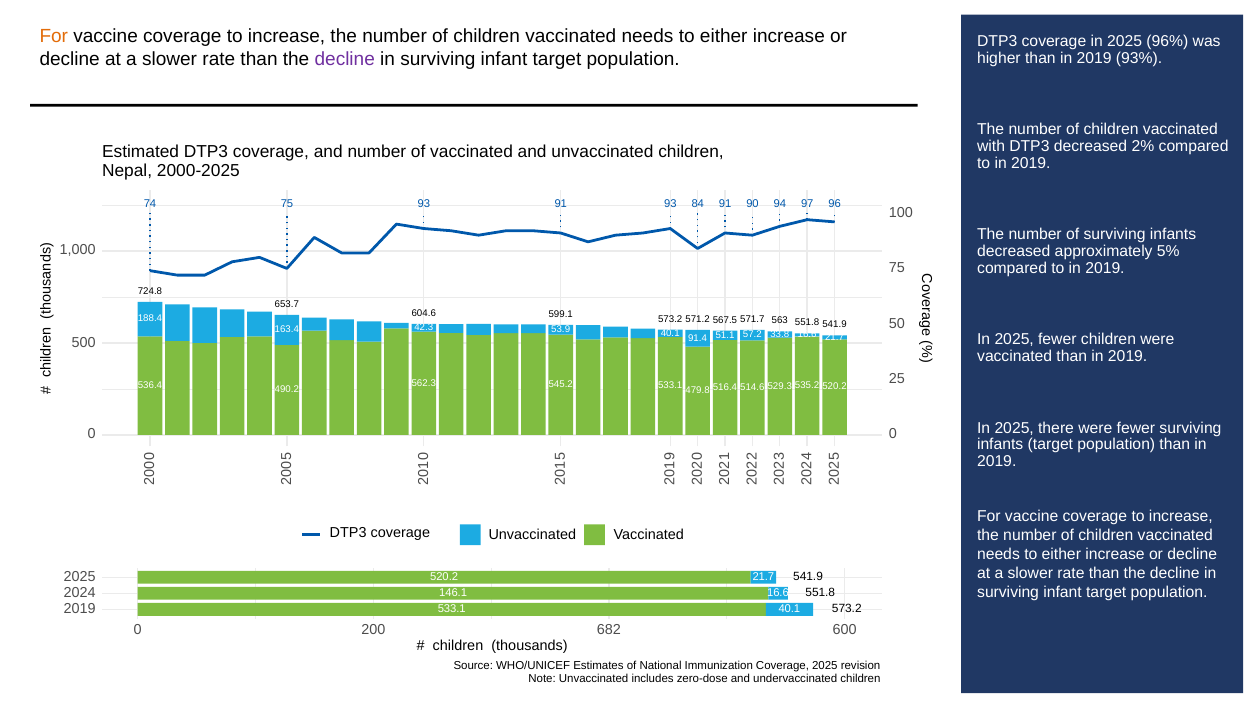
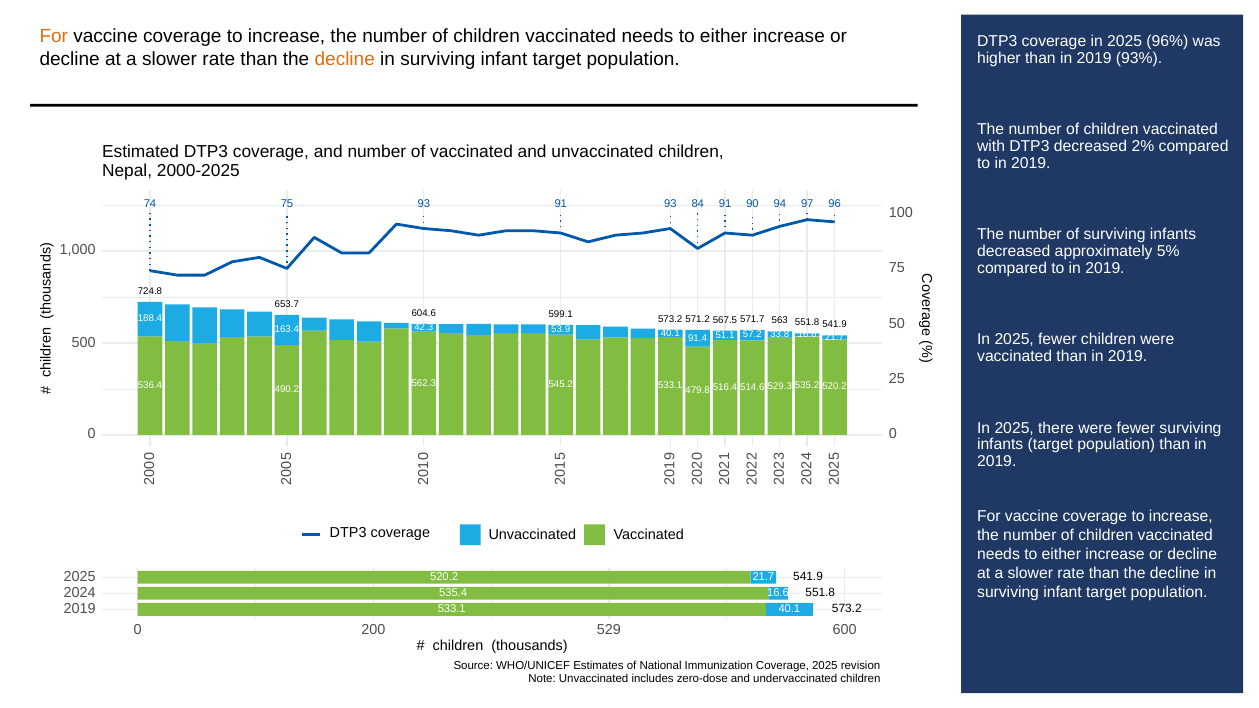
decline colour: purple -> orange (345, 59)
146.1: 146.1 -> 535.4 (453, 593)
682: 682 -> 529 (609, 630)
